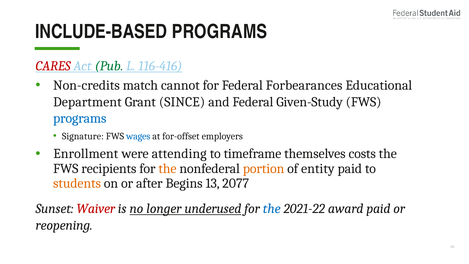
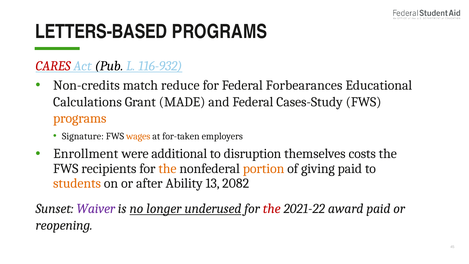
INCLUDE-BASED: INCLUDE-BASED -> LETTERS-BASED (101, 32)
Pub colour: green -> black (109, 66)
116-416: 116-416 -> 116-932 (160, 66)
cannot: cannot -> reduce (180, 85)
Department: Department -> Calculations (87, 102)
SINCE: SINCE -> MADE (182, 102)
Given-Study: Given-Study -> Cases-Study (310, 102)
programs colour: blue -> orange (80, 118)
wages colour: blue -> orange (138, 136)
for-offset: for-offset -> for-taken (181, 136)
attending: attending -> additional (179, 154)
timeframe: timeframe -> disruption (252, 154)
entity: entity -> giving (318, 168)
Begins: Begins -> Ability (184, 183)
2077: 2077 -> 2082 (236, 183)
Waiver colour: red -> purple (96, 209)
the colour: blue -> red (272, 209)
